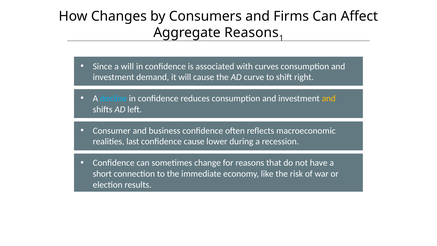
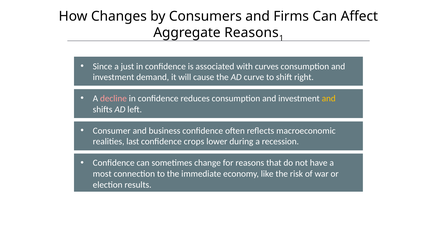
a will: will -> just (127, 66)
decline colour: light blue -> pink (113, 98)
confidence cause: cause -> crops (194, 142)
short: short -> most (102, 174)
